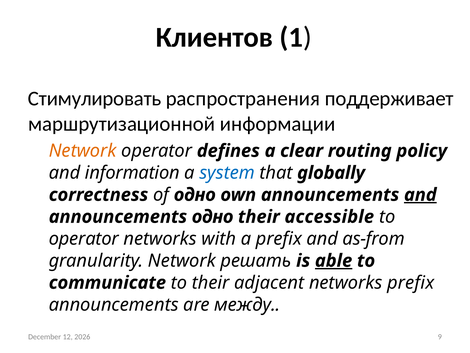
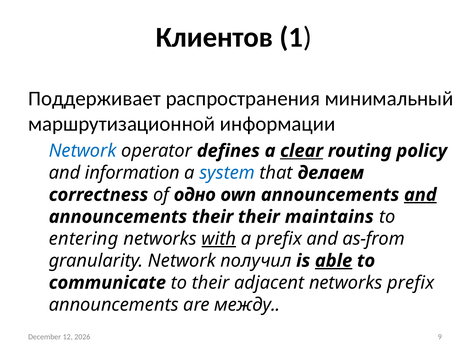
Стимулировать: Стимулировать -> Поддерживает (95, 99)
поддерживает: поддерживает -> минимальный (389, 99)
Network colour: orange -> blue (83, 151)
clear underline: none -> present (302, 151)
globally: globally -> делаем (331, 173)
announcements одно: одно -> their (213, 216)
accessible: accessible -> maintains (329, 216)
operator: operator -> entering (84, 238)
with underline: none -> present (219, 238)
решать: решать -> получил (256, 260)
